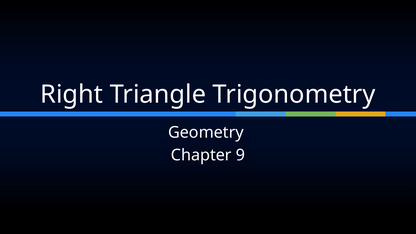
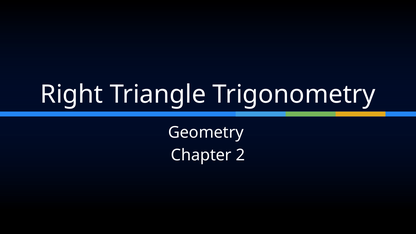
9: 9 -> 2 (240, 155)
